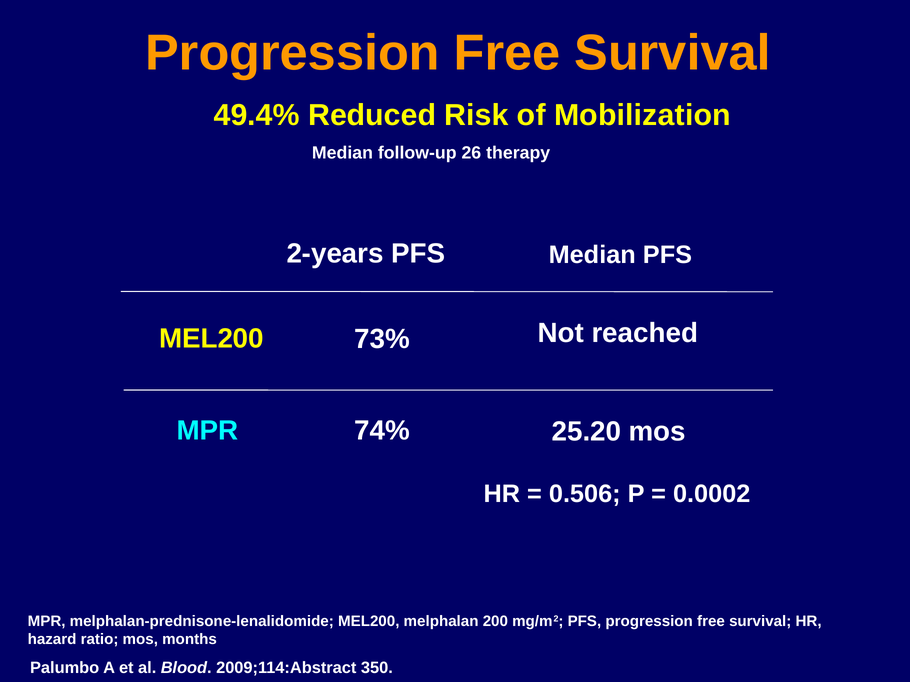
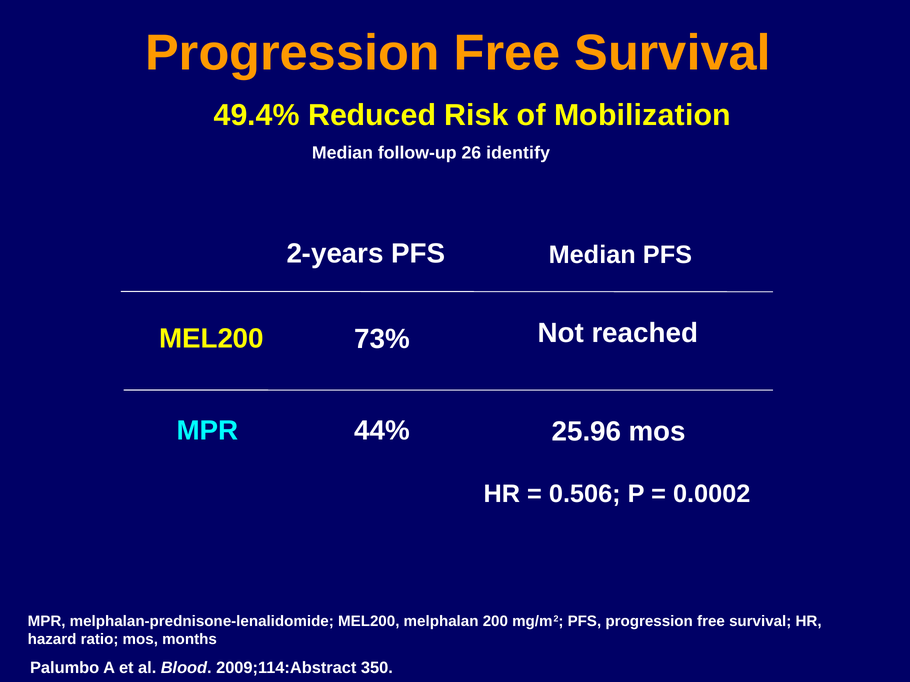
therapy: therapy -> identify (518, 153)
74%: 74% -> 44% (382, 431)
25.20: 25.20 -> 25.96 (586, 432)
